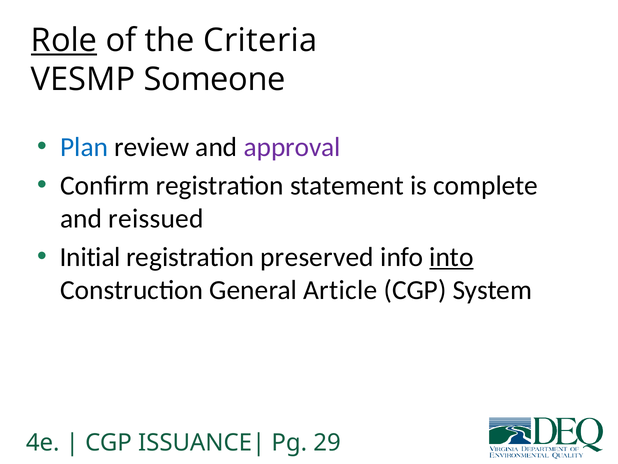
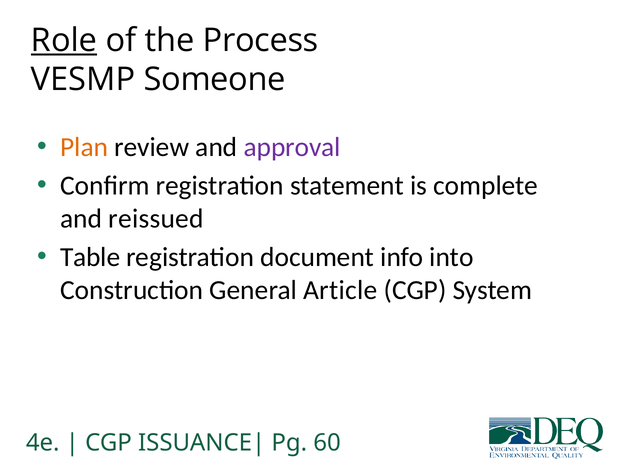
Criteria: Criteria -> Process (261, 40)
Plan colour: blue -> orange (84, 147)
Initial: Initial -> Table (90, 257)
preserved: preserved -> document (317, 257)
into underline: present -> none (452, 257)
29: 29 -> 60 (327, 442)
